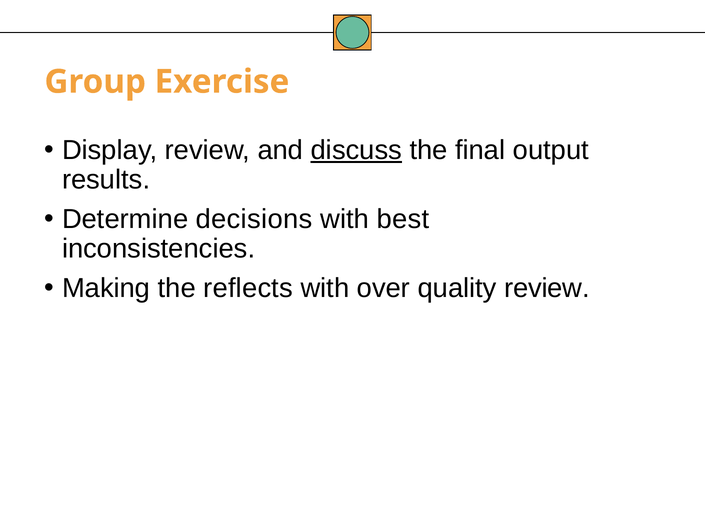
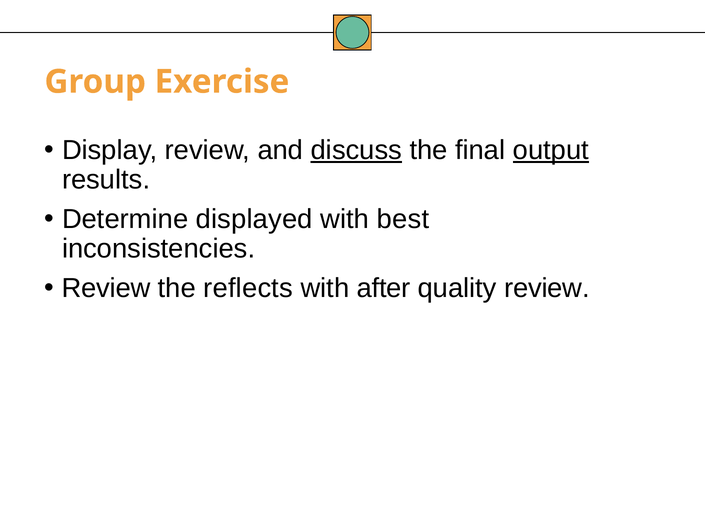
output underline: none -> present (551, 150)
decisions: decisions -> displayed (254, 219)
Making: Making -> Review (106, 288)
over: over -> after (384, 288)
